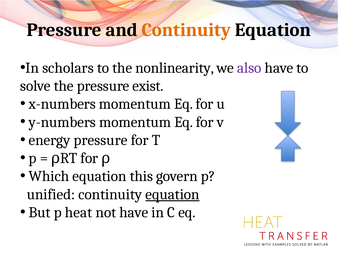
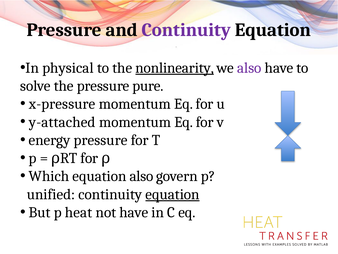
Continuity colour: orange -> purple (186, 30)
scholars: scholars -> physical (68, 68)
nonlinearity underline: none -> present (175, 68)
exist: exist -> pure (148, 86)
x-numbers: x-numbers -> x-pressure (62, 104)
y-numbers: y-numbers -> y-attached (62, 122)
equation this: this -> also (141, 176)
